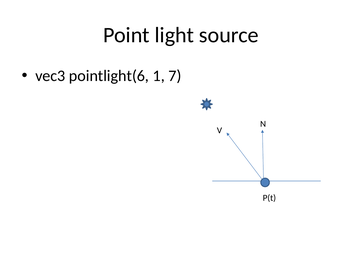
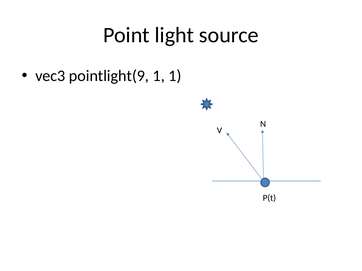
pointlight(6: pointlight(6 -> pointlight(9 (109, 76)
1 7: 7 -> 1 (175, 76)
